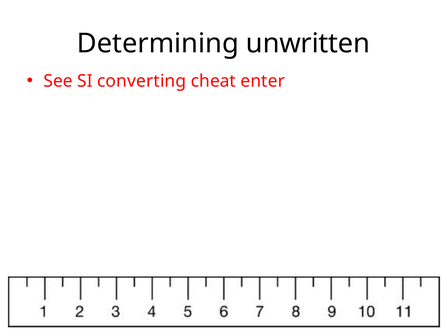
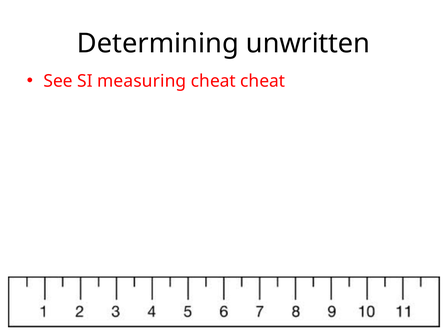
converting: converting -> measuring (142, 81)
cheat enter: enter -> cheat (263, 81)
